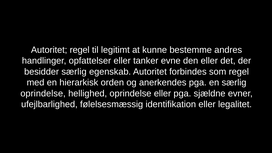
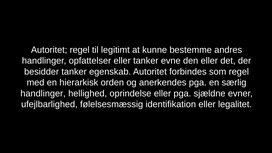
besidder særlig: særlig -> tanker (74, 72)
oprindelse: oprindelse -> handlinger (43, 93)
